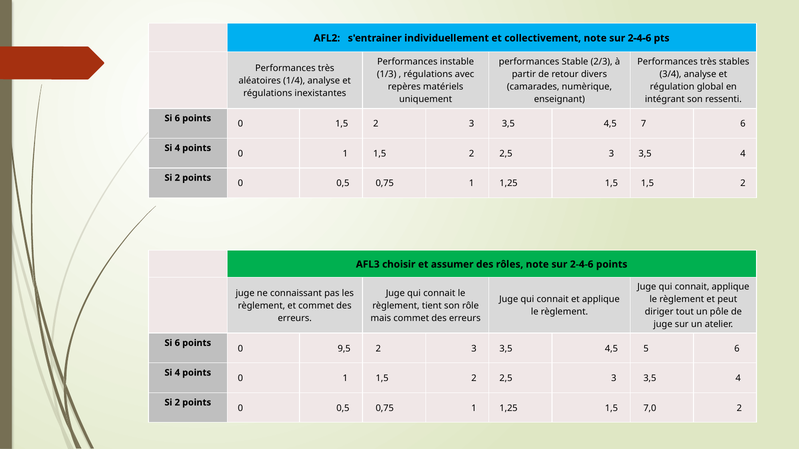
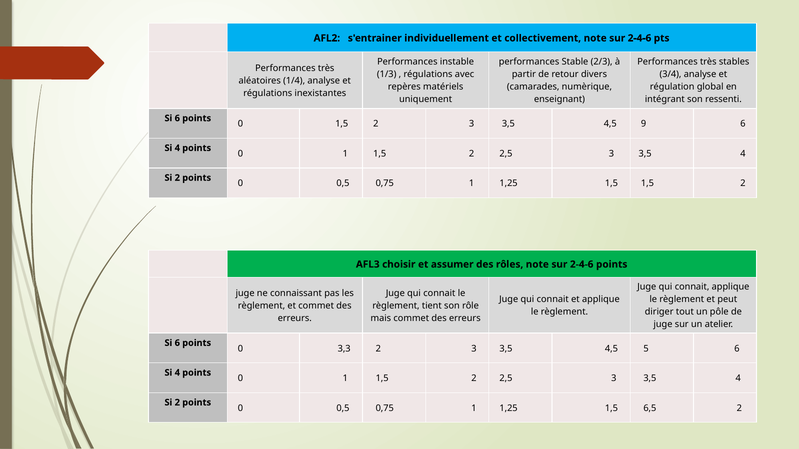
7: 7 -> 9 (644, 124)
9,5: 9,5 -> 3,3 (344, 349)
7,0: 7,0 -> 6,5 (650, 408)
